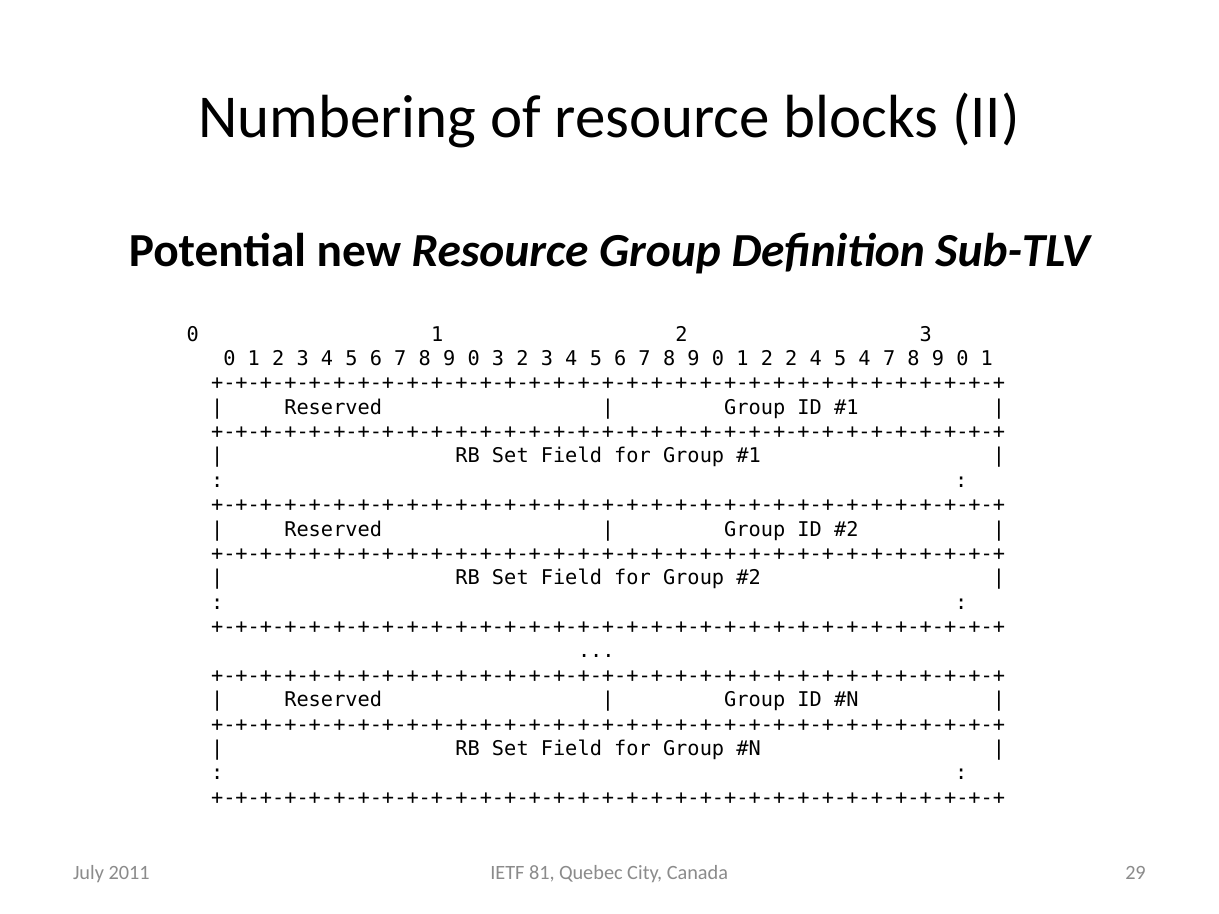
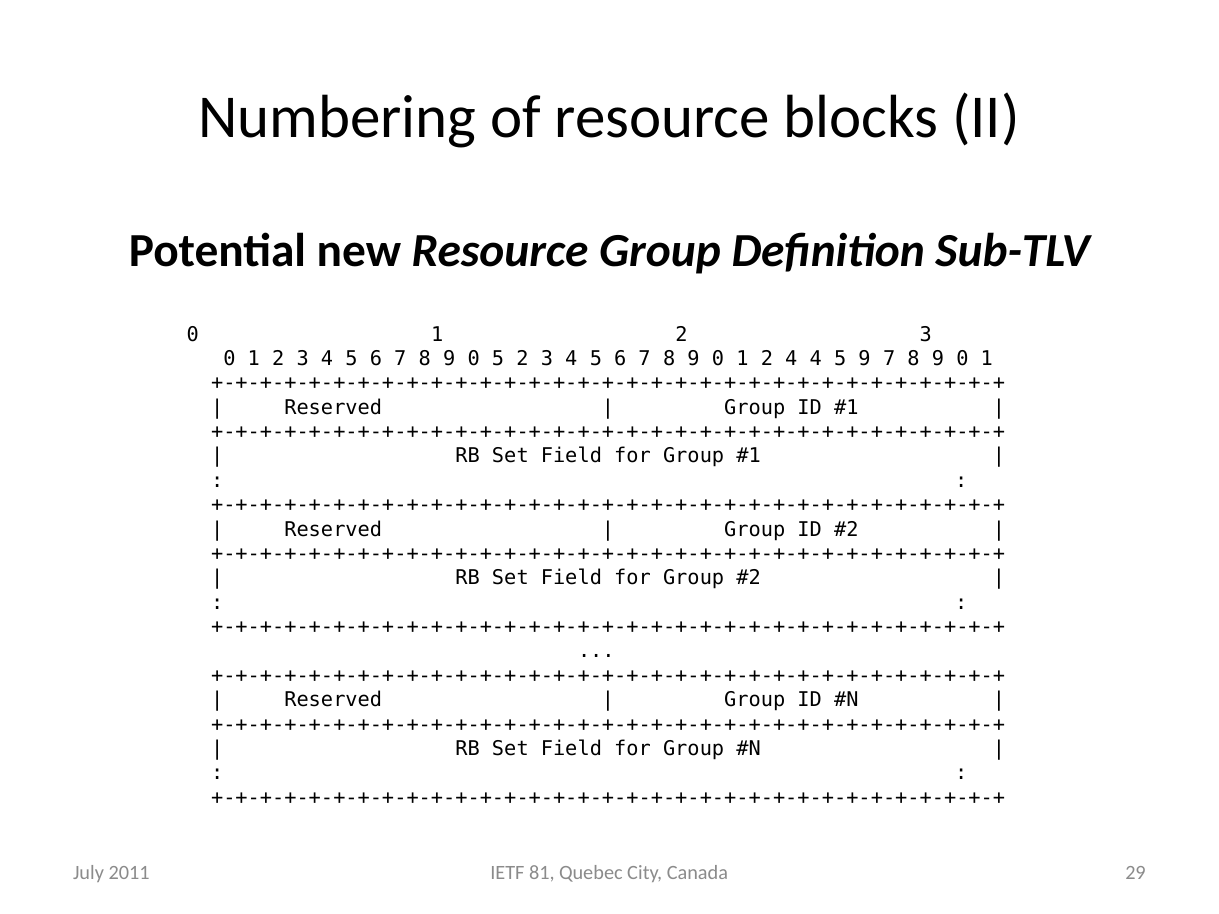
0 3: 3 -> 5 (498, 359)
2 2: 2 -> 4 (791, 359)
5 4: 4 -> 9 (865, 359)
